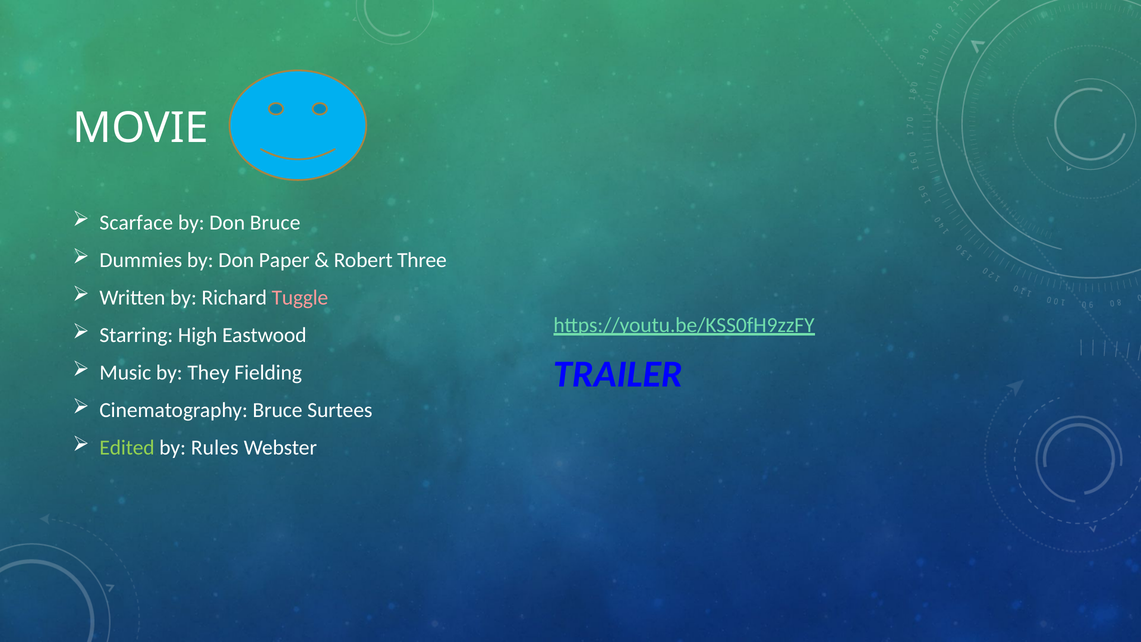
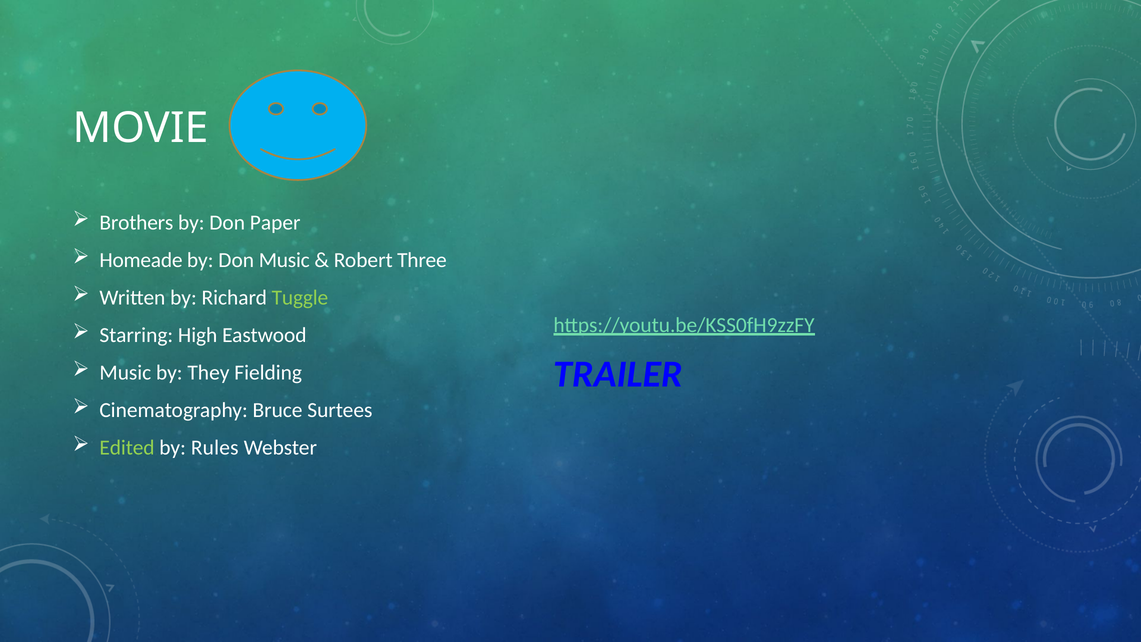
Scarface: Scarface -> Brothers (136, 222)
Don Bruce: Bruce -> Paper (275, 222)
Dummies: Dummies -> Homeade (141, 260)
Don Paper: Paper -> Music (284, 260)
Tuggle colour: pink -> light green (300, 298)
